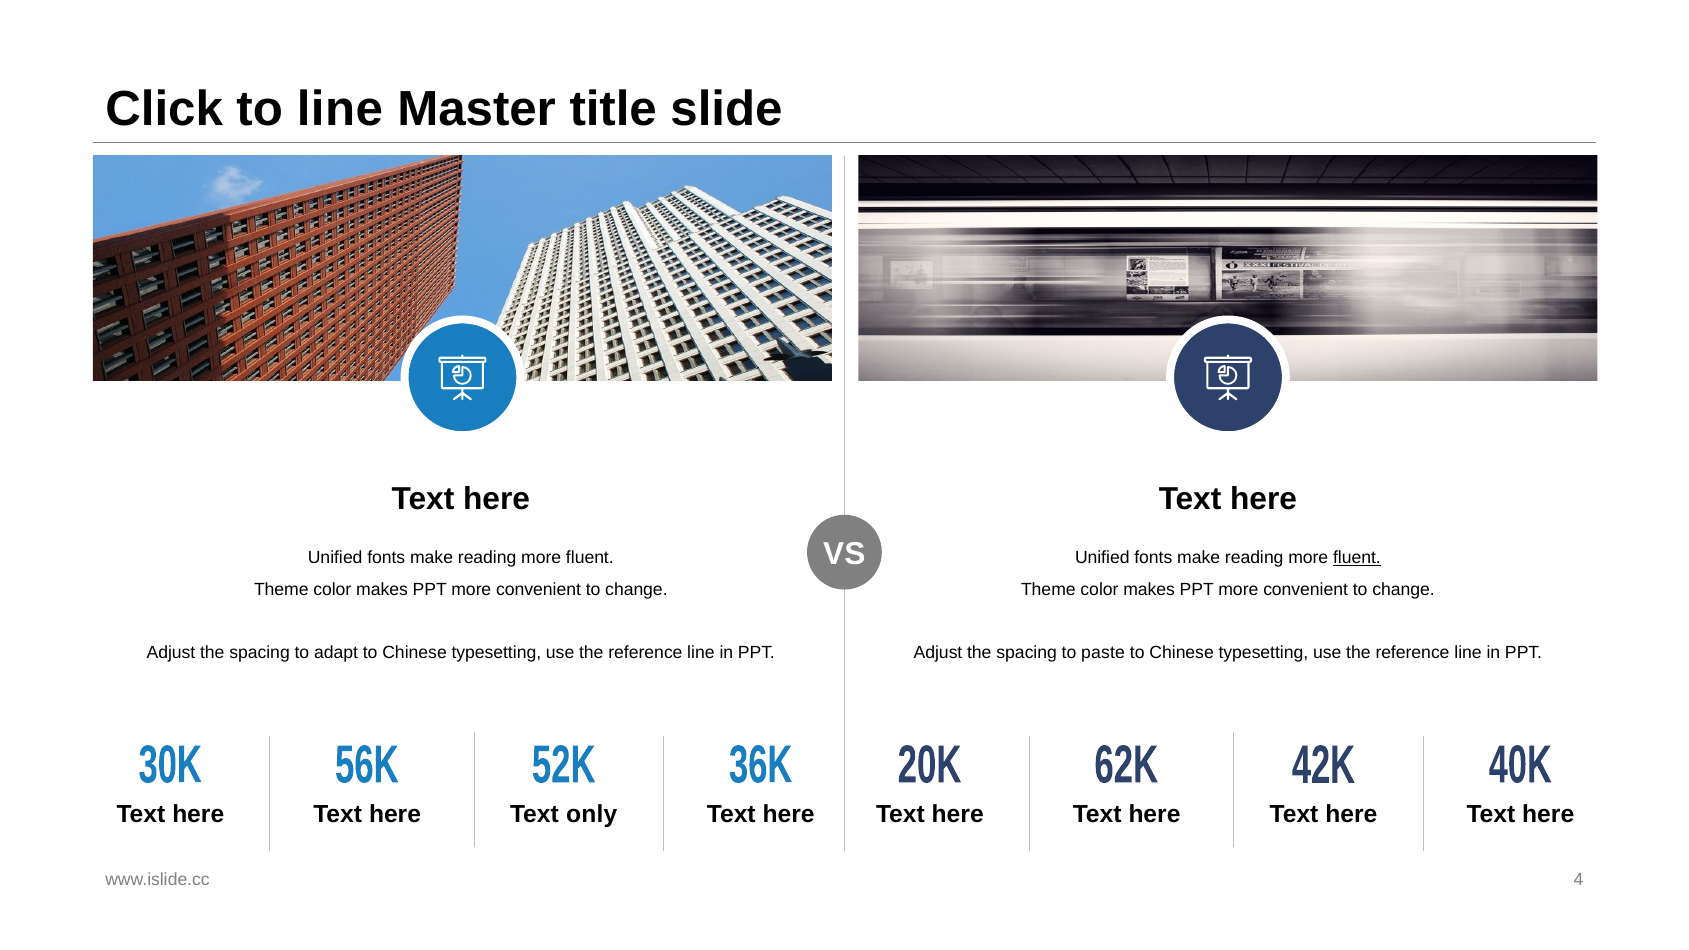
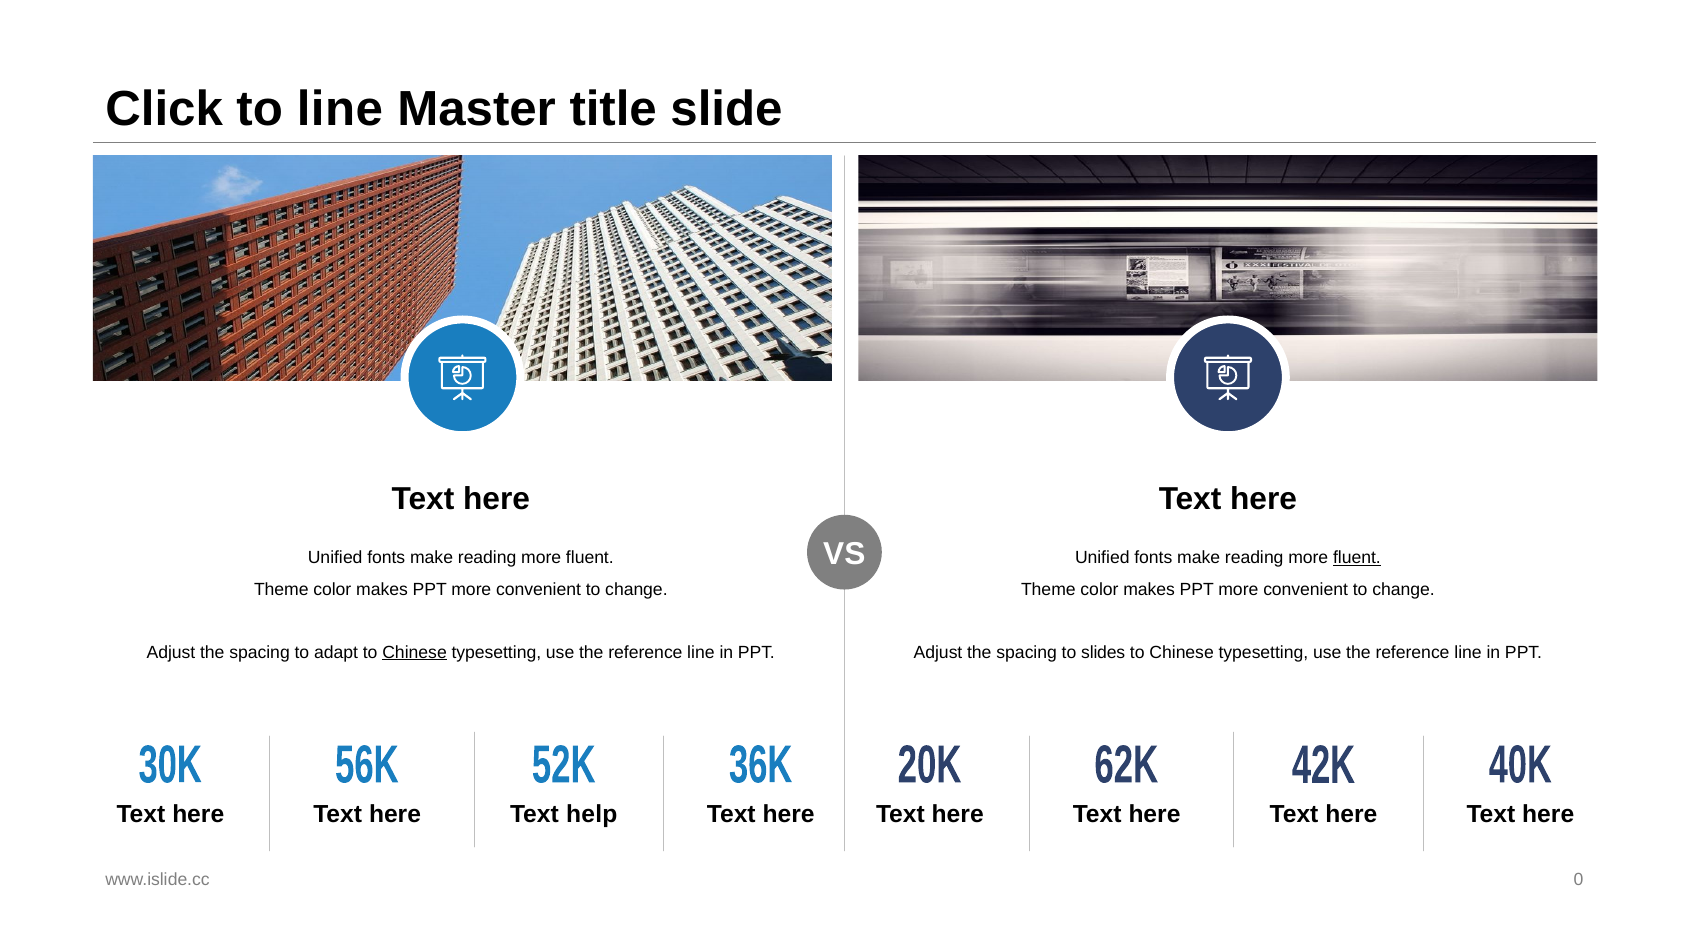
Chinese underline: none -> present (415, 652)
paste: paste -> slides (1103, 652)
only: only -> help (592, 815)
4: 4 -> 0 (1578, 880)
